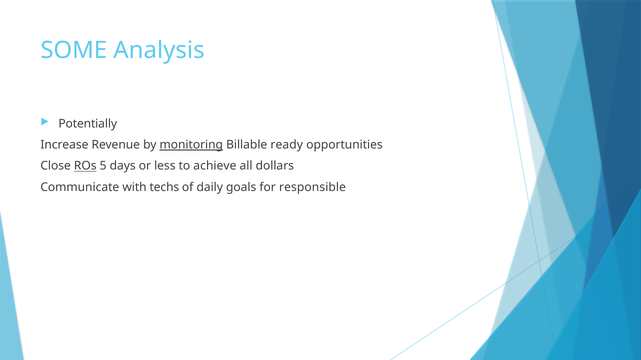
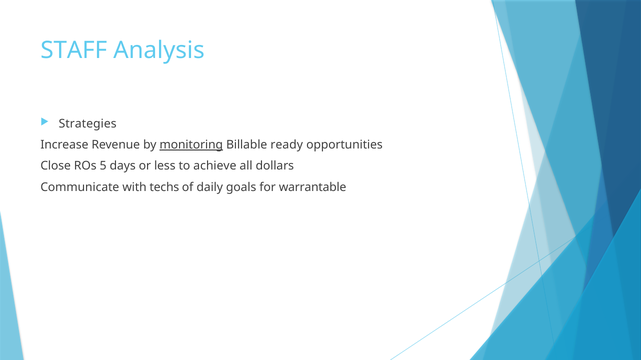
SOME: SOME -> STAFF (74, 51)
Potentially: Potentially -> Strategies (88, 124)
ROs underline: present -> none (85, 166)
responsible: responsible -> warrantable (313, 187)
